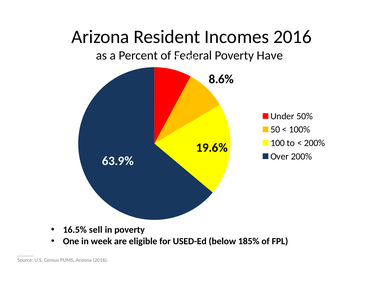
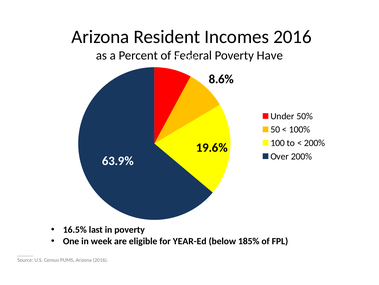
sell: sell -> last (96, 229)
USED-Ed: USED-Ed -> YEAR-Ed (190, 240)
